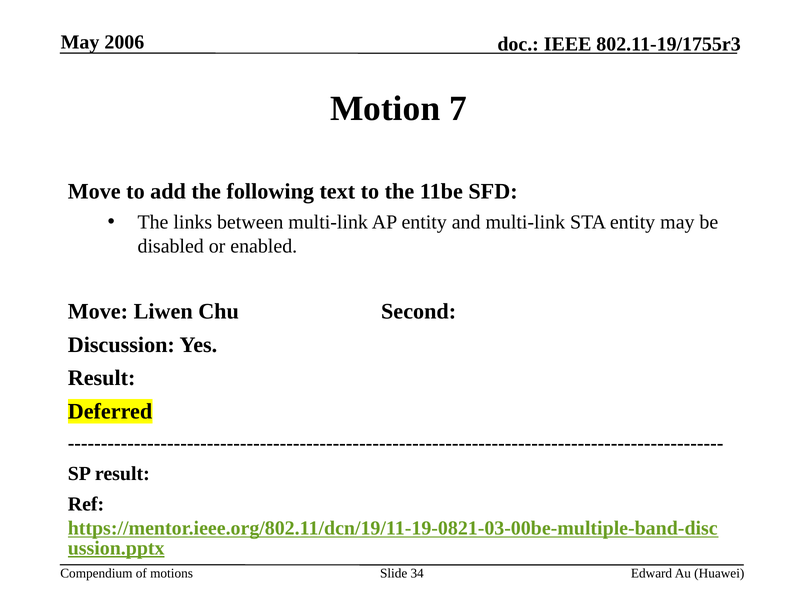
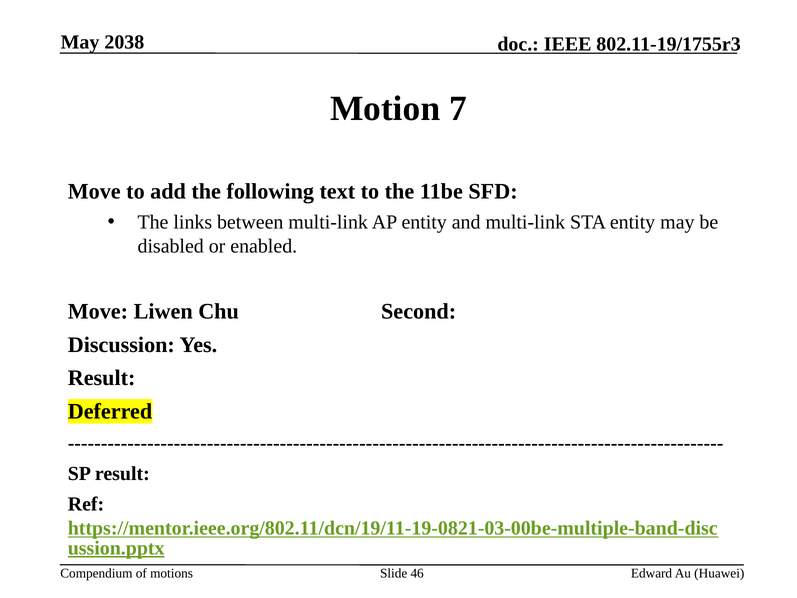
2006: 2006 -> 2038 (124, 42)
34: 34 -> 46 (417, 573)
